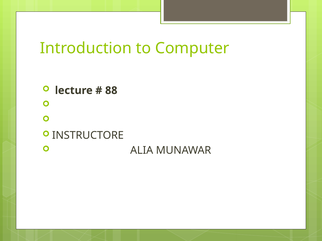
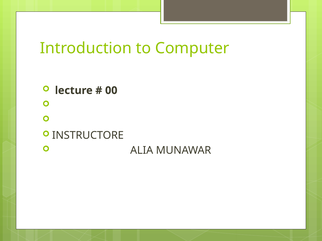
88: 88 -> 00 (111, 91)
